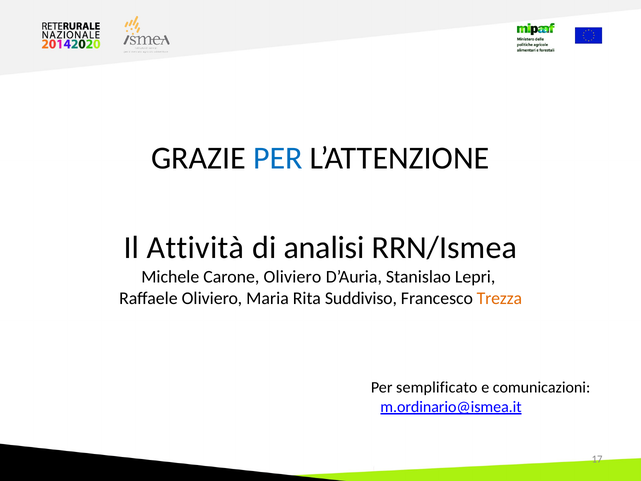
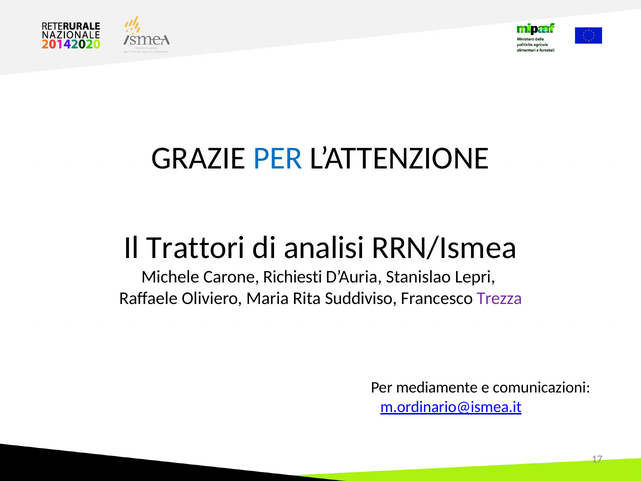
Attività: Attività -> Trattori (196, 248)
Carone Oliviero: Oliviero -> Richiesti (293, 277)
Trezza colour: orange -> purple (499, 298)
semplificato: semplificato -> mediamente (437, 387)
